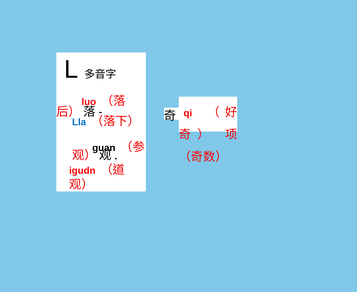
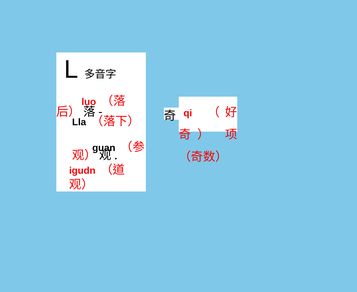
Lla colour: blue -> black (79, 122)
